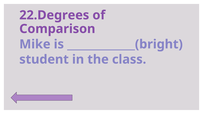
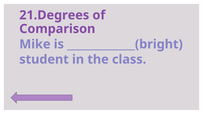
22.Degrees: 22.Degrees -> 21.Degrees (54, 15)
